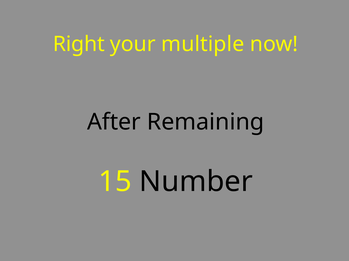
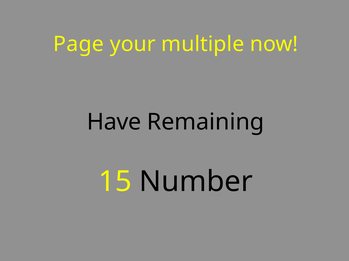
Right: Right -> Page (79, 44)
After: After -> Have (114, 122)
